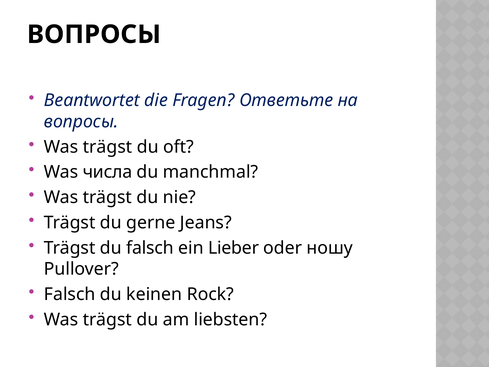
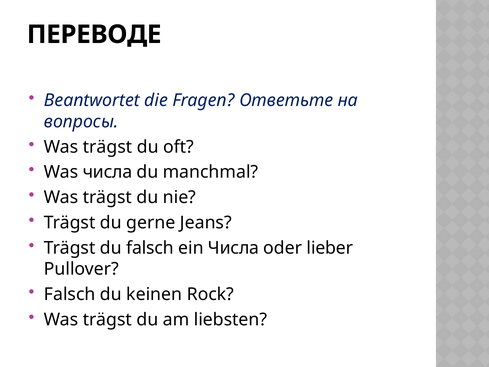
ВОПРОСЫ: ВОПРОСЫ -> ПЕРЕВОДЕ (94, 34)
ein Lieber: Lieber -> Числа (234, 248)
ношу: ношу -> lieber (330, 248)
